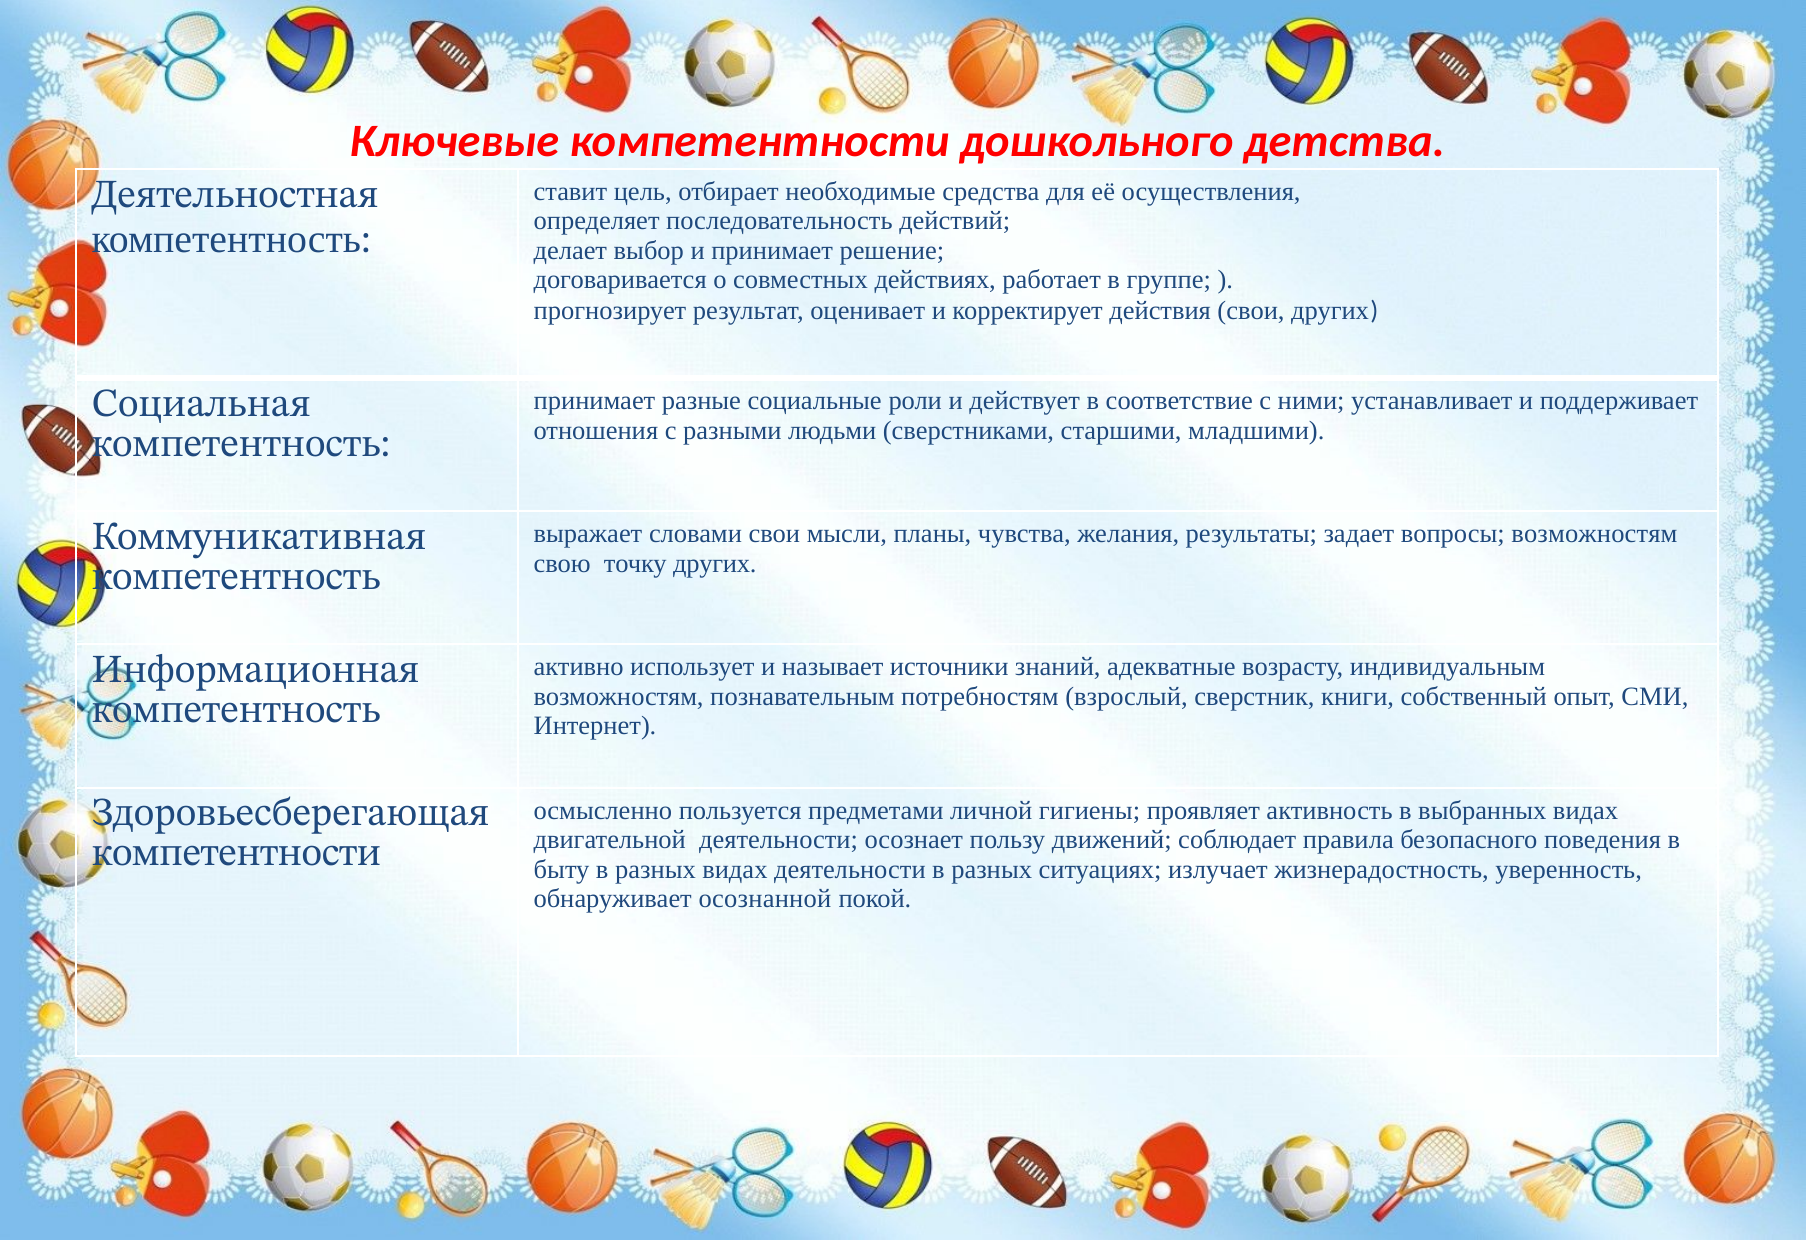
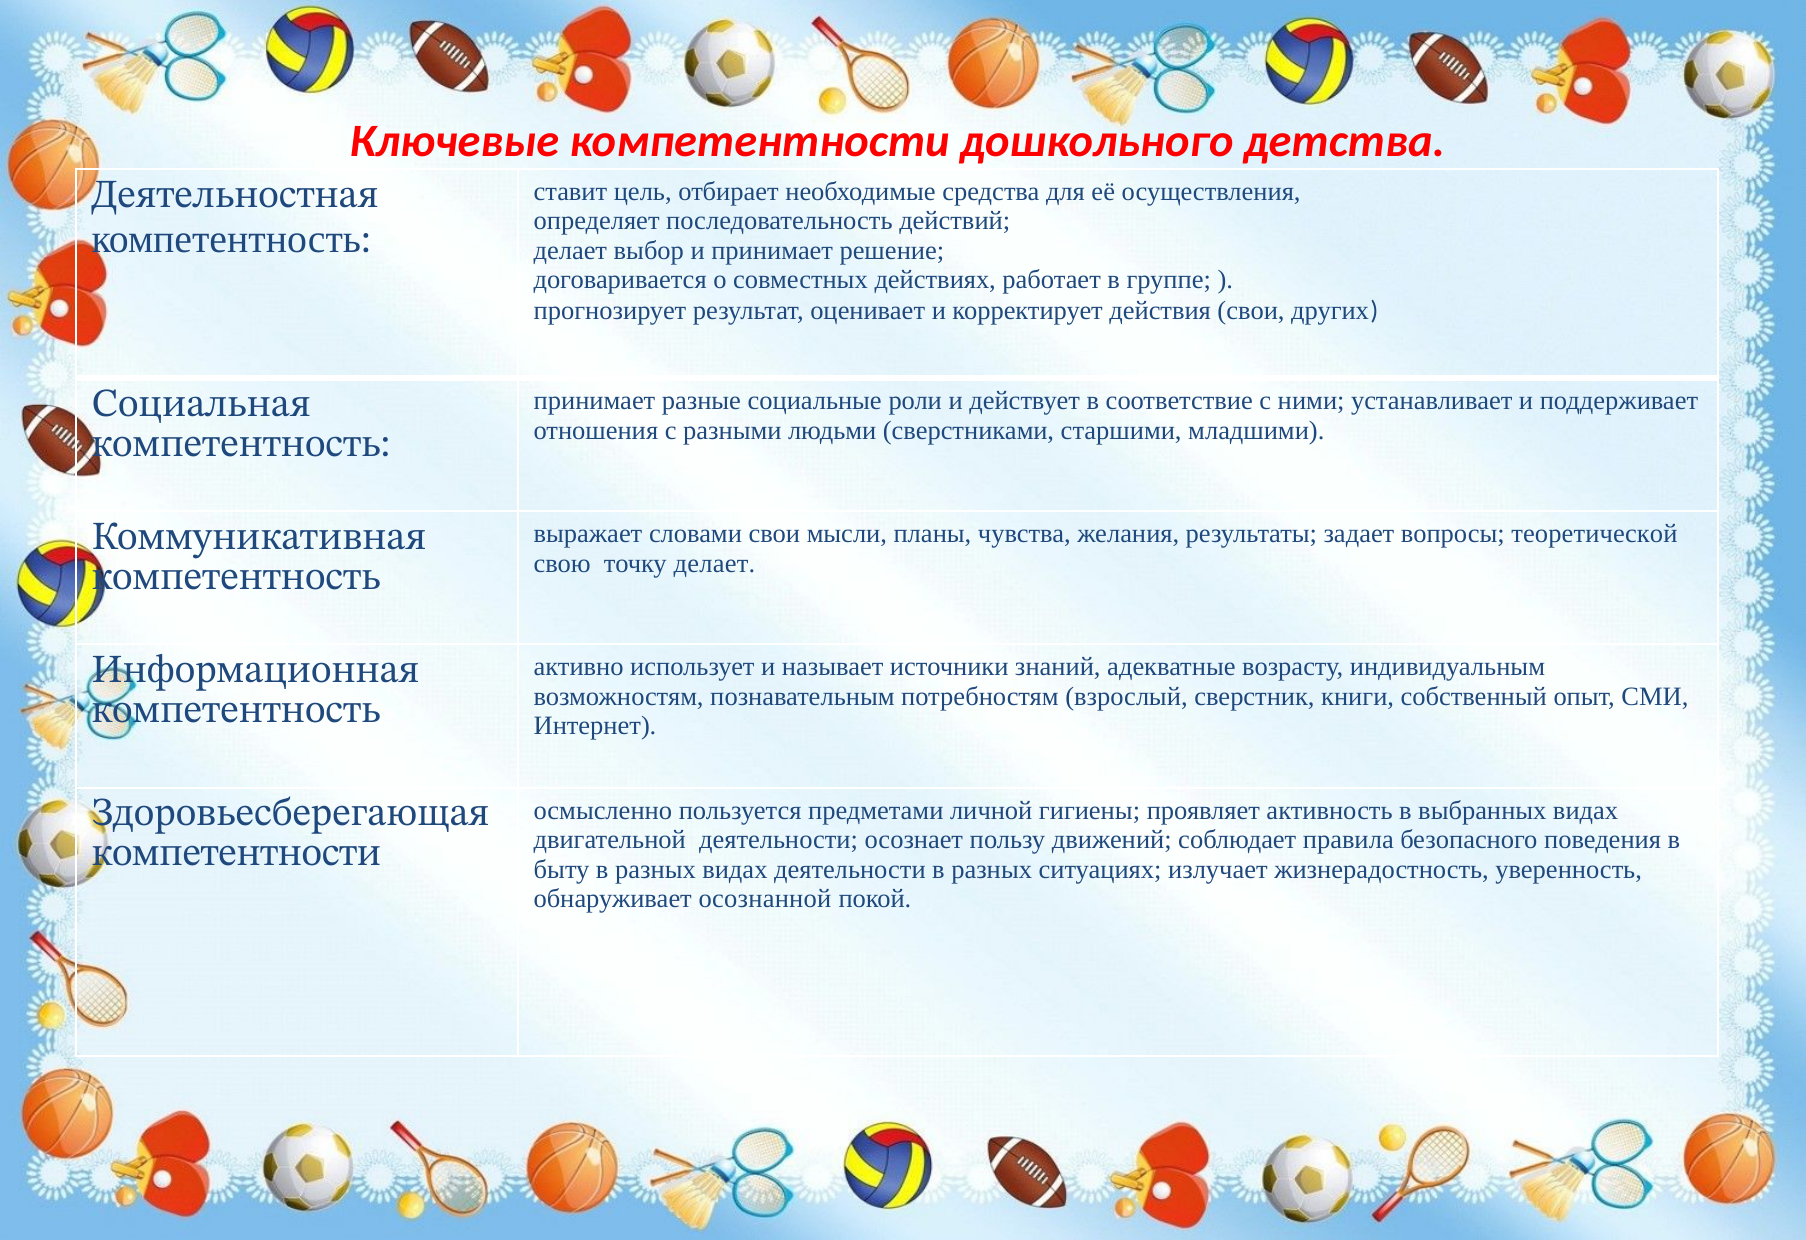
вопросы возможностям: возможностям -> теоретической (1594, 534)
точку других: других -> делает (715, 564)
